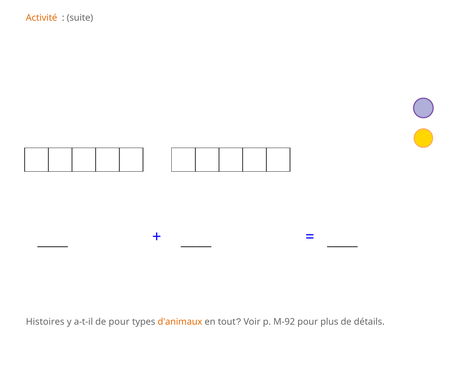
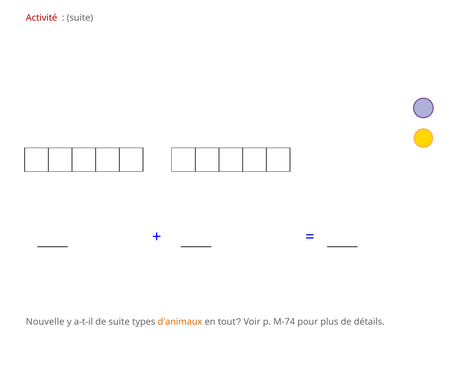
Activité colour: orange -> red (42, 18)
Histoires: Histoires -> Nouvelle (45, 322)
de pour: pour -> suite (119, 322)
M-92: M-92 -> M-74 (284, 322)
